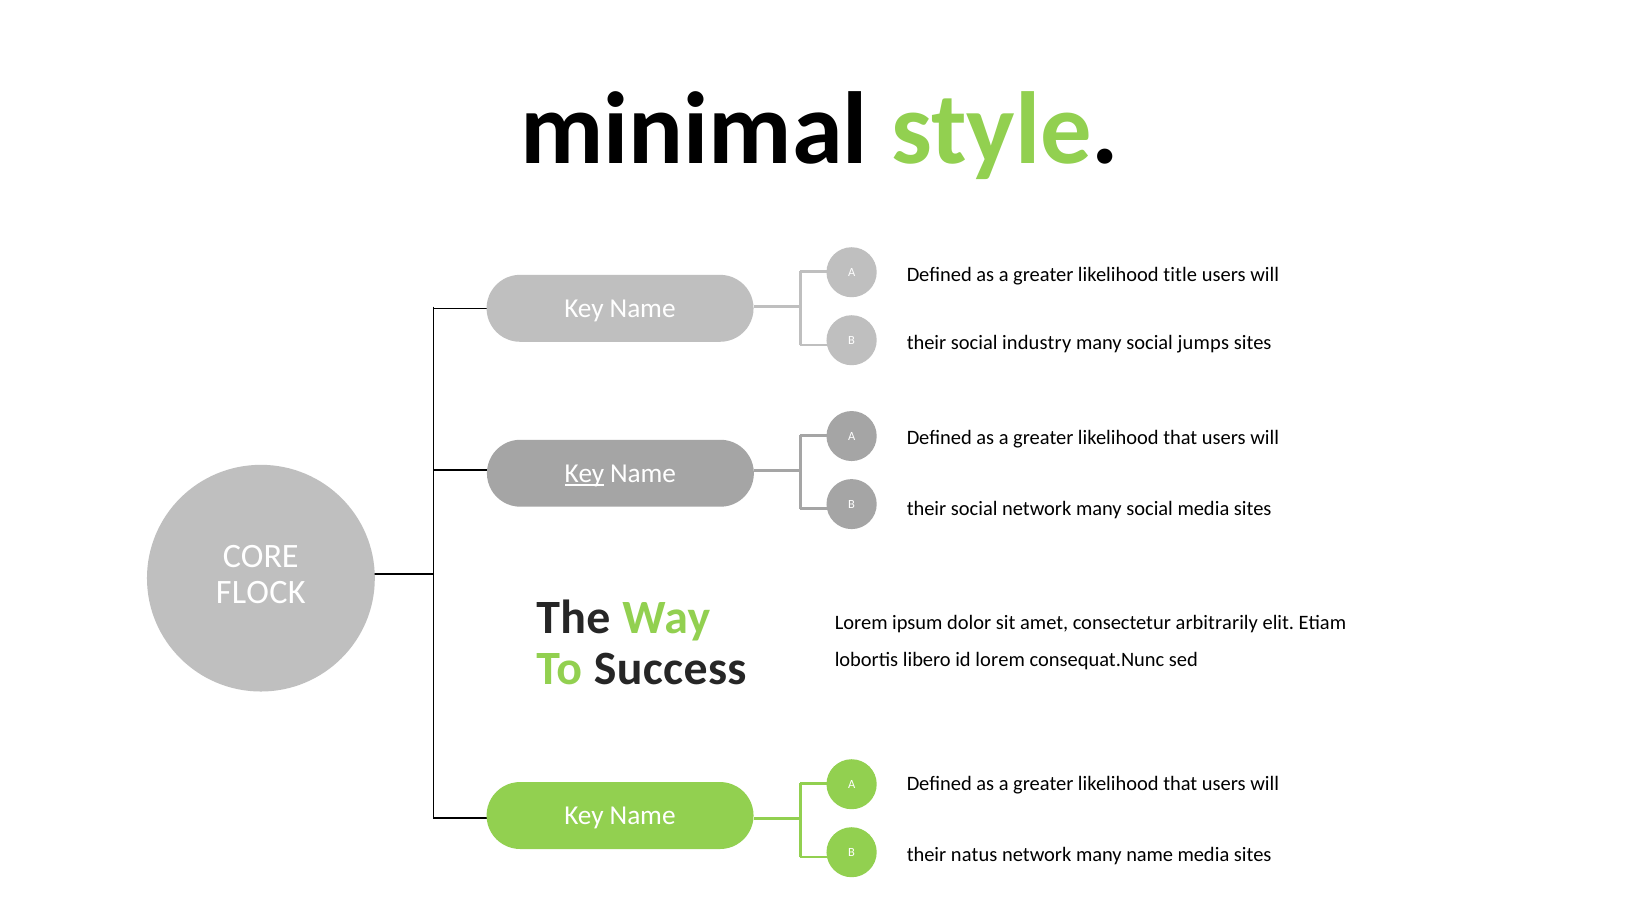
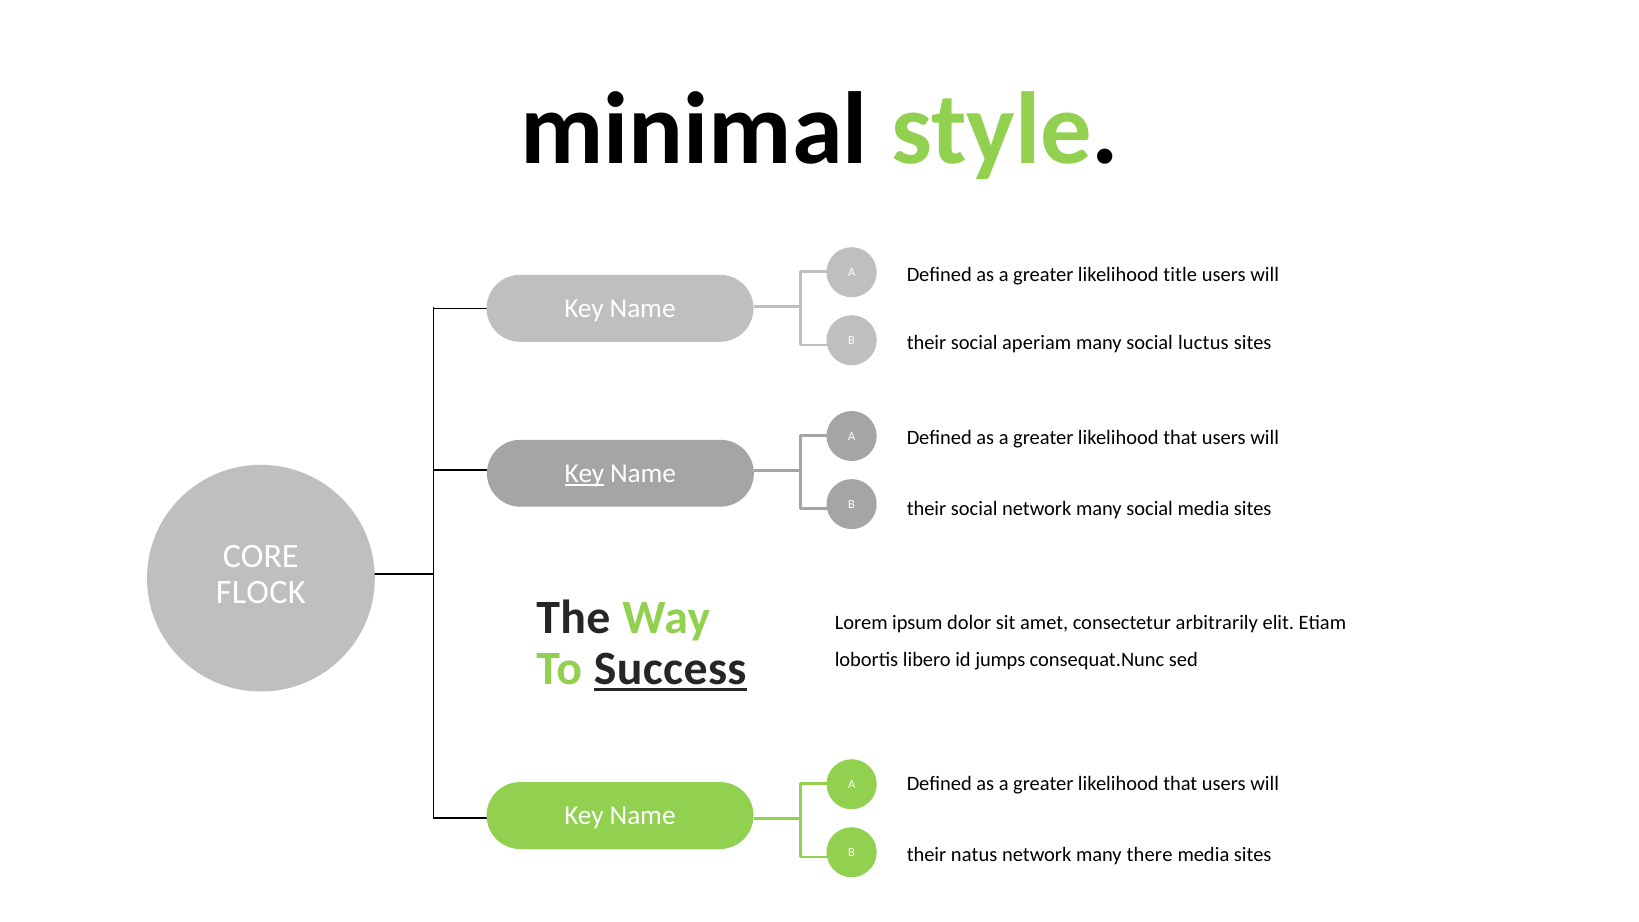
industry: industry -> aperiam (1037, 343)
jumps: jumps -> luctus (1203, 343)
Success underline: none -> present (670, 669)
id lorem: lorem -> jumps (1000, 659)
many name: name -> there (1150, 854)
